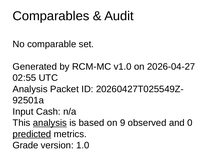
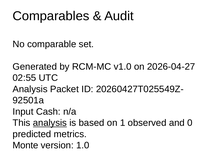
9: 9 -> 1 (123, 123)
predicted underline: present -> none (32, 134)
Grade: Grade -> Monte (25, 146)
